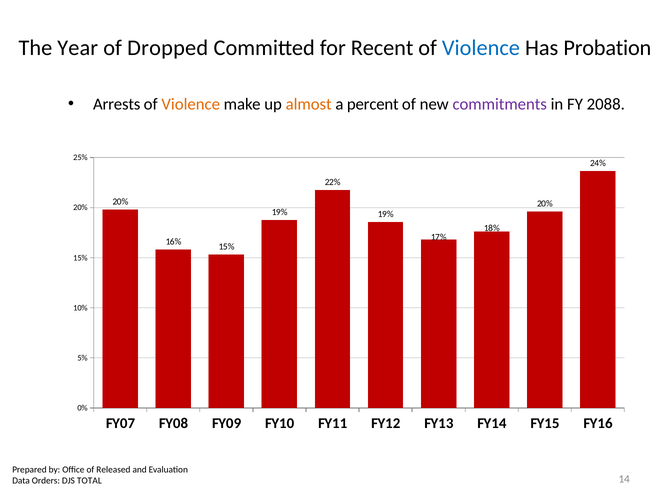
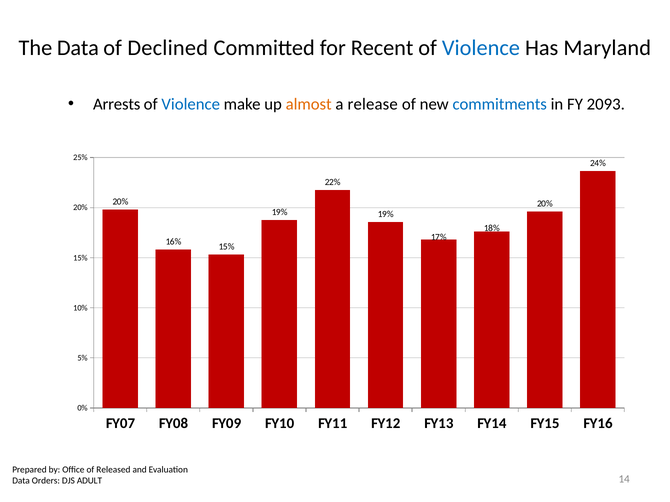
The Year: Year -> Data (78, 48)
Dropped: Dropped -> Declined (168, 48)
Probation: Probation -> Maryland (607, 48)
Violence colour: orange -> blue (191, 104)
percent: percent -> release (373, 104)
commitments colour: purple -> blue (500, 104)
2088: 2088 -> 2093 (606, 104)
TOTAL: TOTAL -> ADULT (89, 481)
